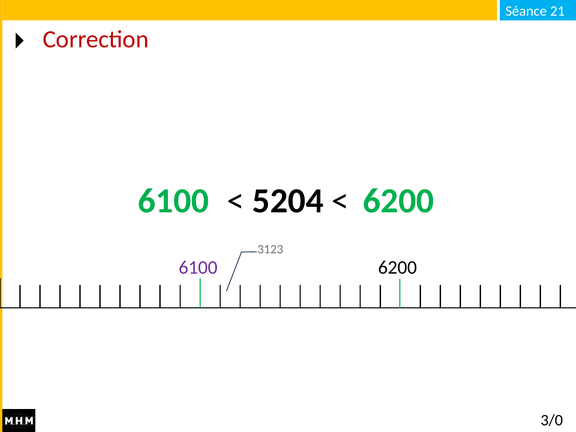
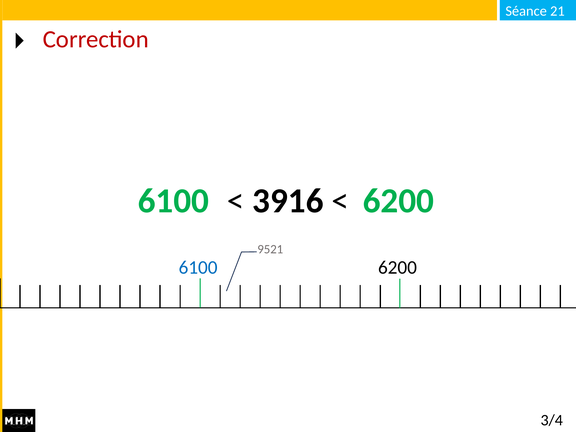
5204: 5204 -> 3916 (288, 201)
3123: 3123 -> 9521 (270, 249)
6100 colour: purple -> blue (198, 267)
3/0: 3/0 -> 3/4 (552, 420)
